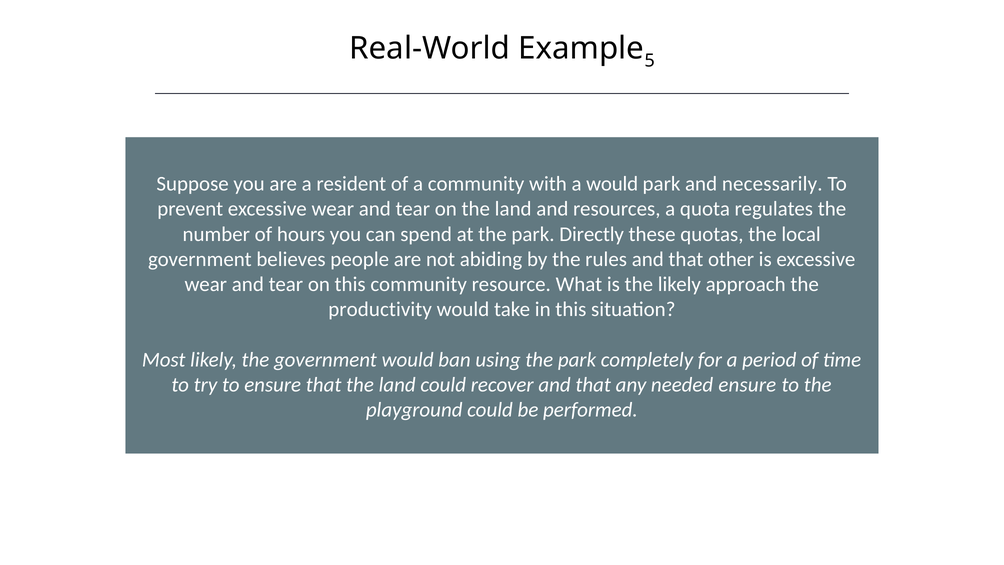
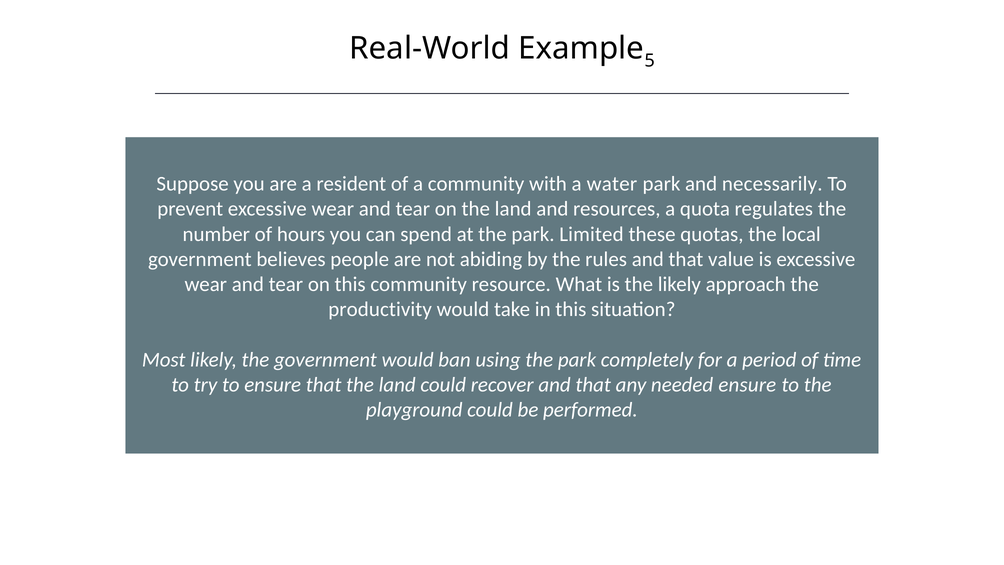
a would: would -> water (612, 184)
Directly: Directly -> Limited (591, 234)
other: other -> value (731, 259)
